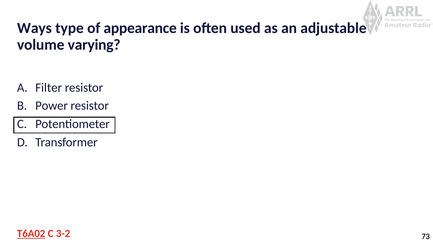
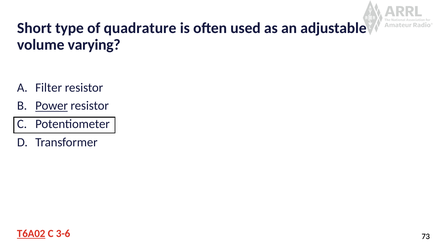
Ways: Ways -> Short (34, 28)
appearance: appearance -> quadrature (140, 28)
Power underline: none -> present (52, 106)
3-2: 3-2 -> 3-6 (63, 233)
